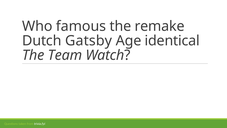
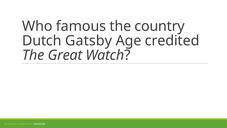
remake: remake -> country (160, 26)
identical: identical -> credited (172, 41)
Team: Team -> Great (65, 55)
